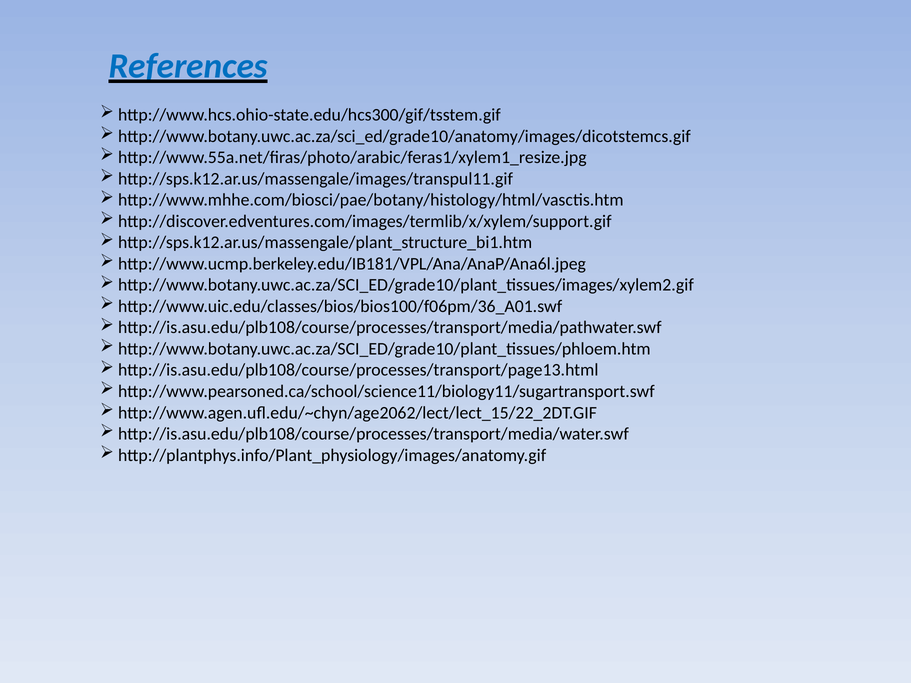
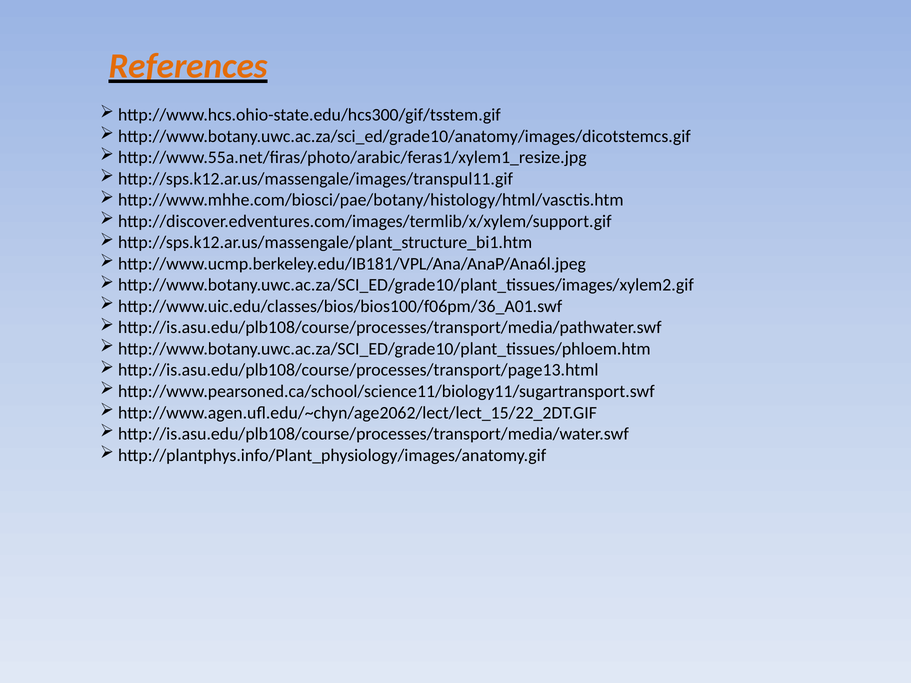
References colour: blue -> orange (188, 66)
